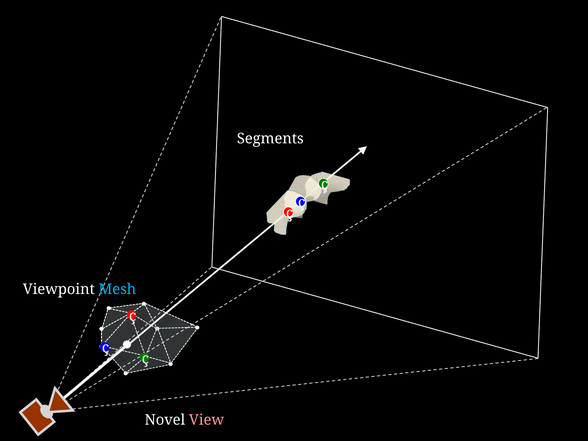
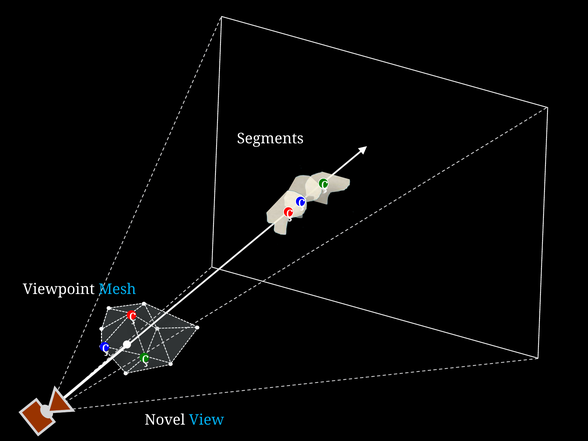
View colour: pink -> light blue (207, 420)
